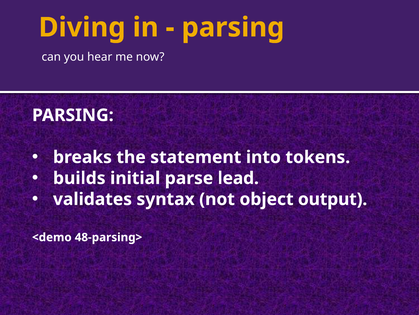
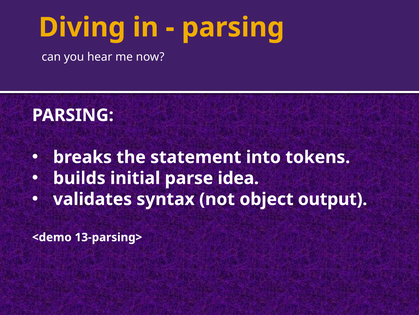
lead: lead -> idea (238, 178)
48-parsing>: 48-parsing> -> 13-parsing> (108, 237)
